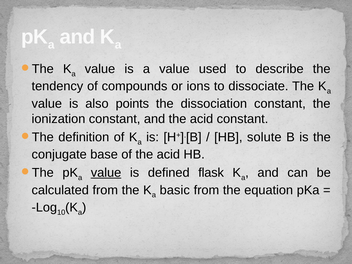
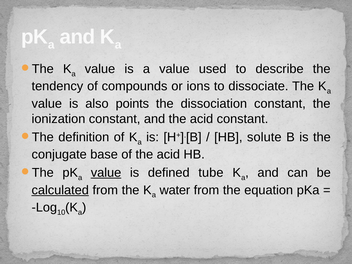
flask: flask -> tube (211, 173)
calculated underline: none -> present (60, 190)
basic: basic -> water (175, 190)
